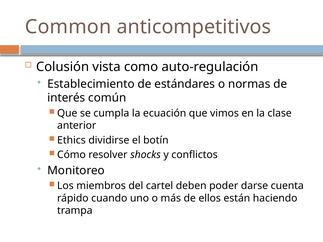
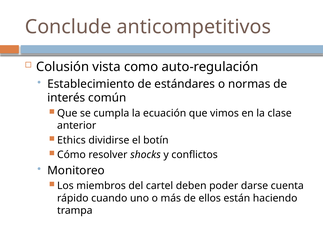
Common: Common -> Conclude (68, 27)
